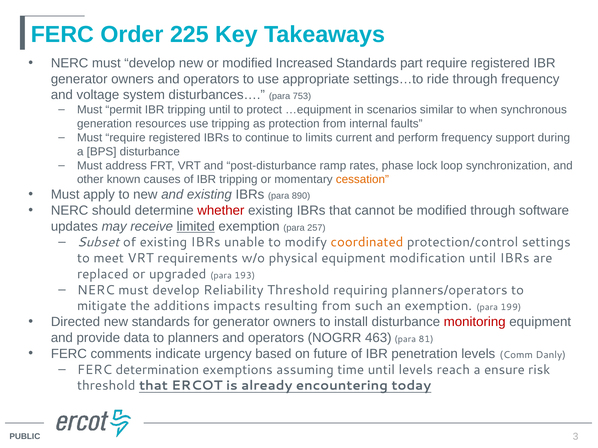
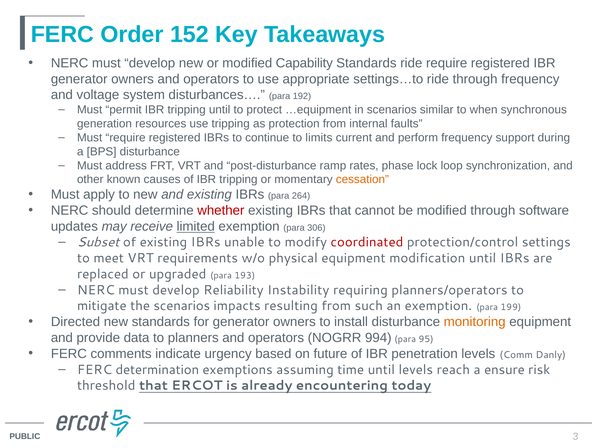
225: 225 -> 152 (189, 34)
Increased: Increased -> Capability (304, 63)
Standards part: part -> ride (411, 63)
753: 753 -> 192 (302, 96)
890: 890 -> 264 (301, 196)
257: 257 -> 306 (316, 228)
coordinated colour: orange -> red (367, 243)
Reliability Threshold: Threshold -> Instability (298, 290)
the additions: additions -> scenarios (182, 306)
monitoring colour: red -> orange (475, 322)
463: 463 -> 994 (378, 338)
81: 81 -> 95 (426, 340)
